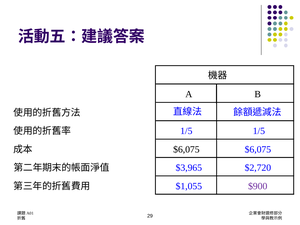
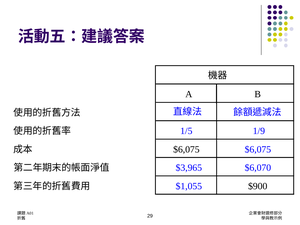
1/5 1/5: 1/5 -> 1/9 (259, 131)
$2,720: $2,720 -> $6,070 (258, 168)
$900 colour: purple -> black (258, 186)
